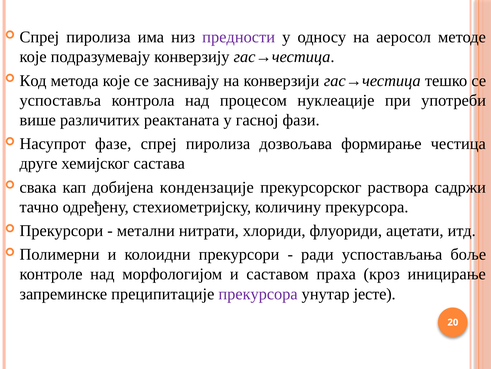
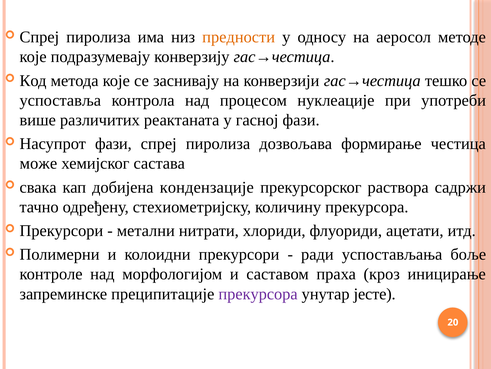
предности colour: purple -> orange (239, 37)
Насупрот фазе: фазе -> фази (113, 144)
друге: друге -> може (38, 163)
